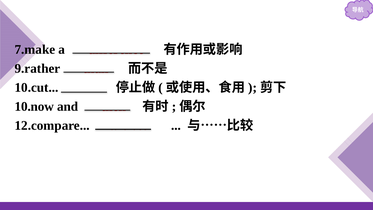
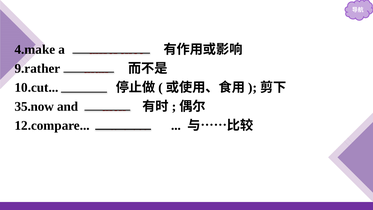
7.make: 7.make -> 4.make (35, 49)
10.now: 10.now -> 35.now (34, 106)
